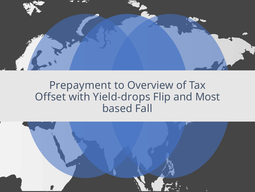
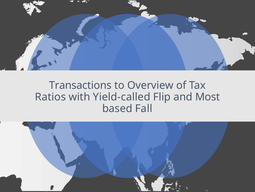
Prepayment: Prepayment -> Transactions (80, 85)
Offset: Offset -> Ratios (50, 97)
Yield-drops: Yield-drops -> Yield-called (122, 97)
